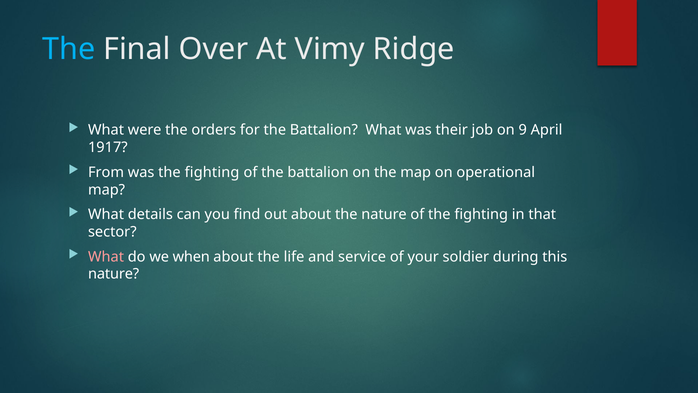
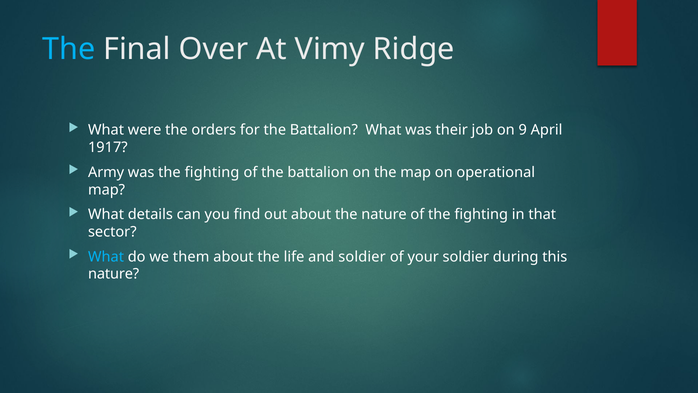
From: From -> Army (106, 172)
What colour: pink -> light blue (106, 256)
when: when -> them (191, 256)
and service: service -> soldier (362, 256)
